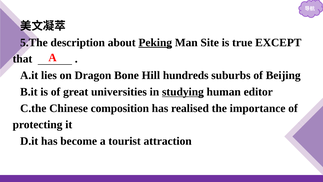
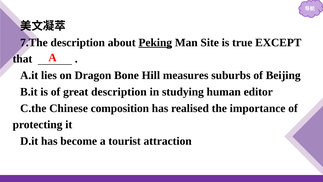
5.The: 5.The -> 7.The (34, 42)
hundreds: hundreds -> measures (186, 75)
great universities: universities -> description (119, 92)
studying underline: present -> none (183, 92)
